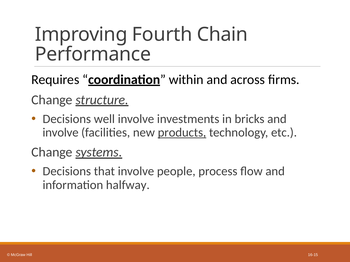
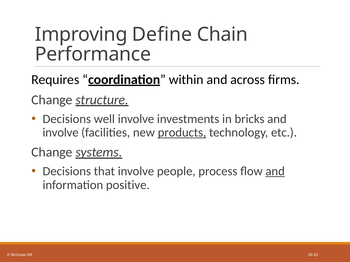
Fourth: Fourth -> Define (162, 35)
and underline: none -> present (275, 172)
halfway: halfway -> positive (128, 185)
